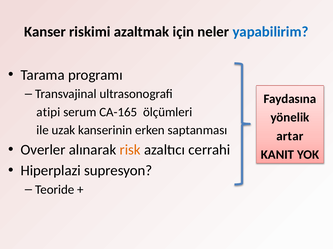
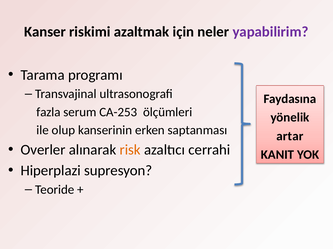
yapabilirim colour: blue -> purple (270, 32)
atipi: atipi -> fazla (48, 112)
CA-165: CA-165 -> CA-253 (118, 112)
uzak: uzak -> olup (63, 131)
